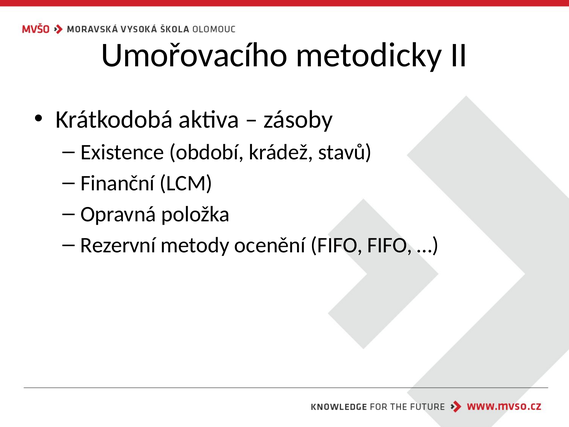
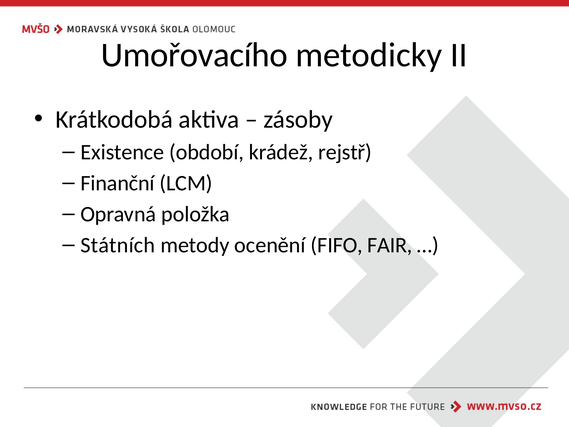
stavů: stavů -> rejstř (345, 152)
Rezervní: Rezervní -> Státních (118, 245)
FIFO FIFO: FIFO -> FAIR (390, 245)
